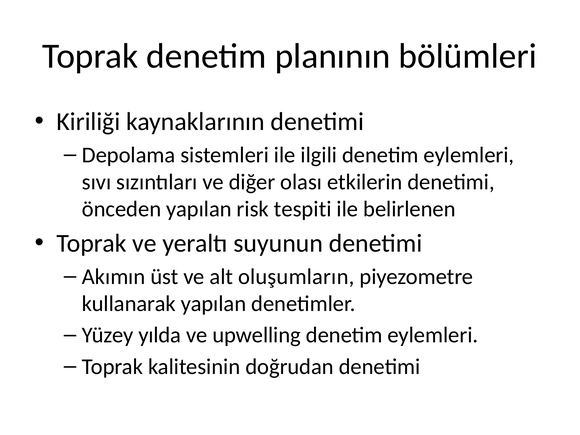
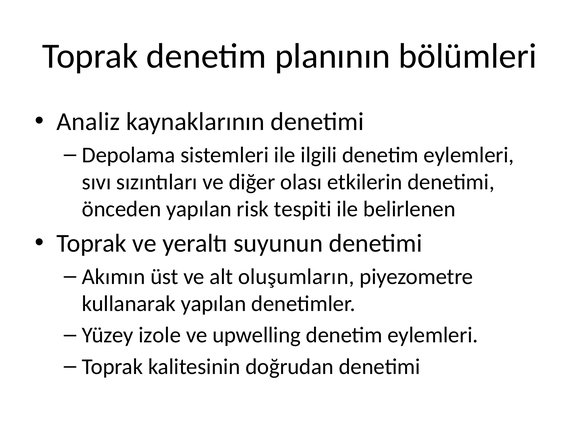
Kiriliği: Kiriliği -> Analiz (88, 122)
yılda: yılda -> izole (160, 335)
